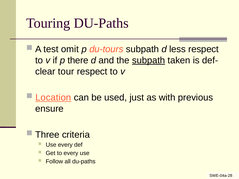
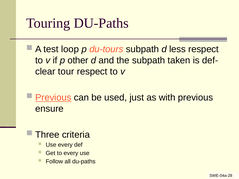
omit: omit -> loop (70, 49)
there: there -> other (78, 60)
subpath underline: present -> none (149, 60)
Location: Location -> Previous (53, 98)
